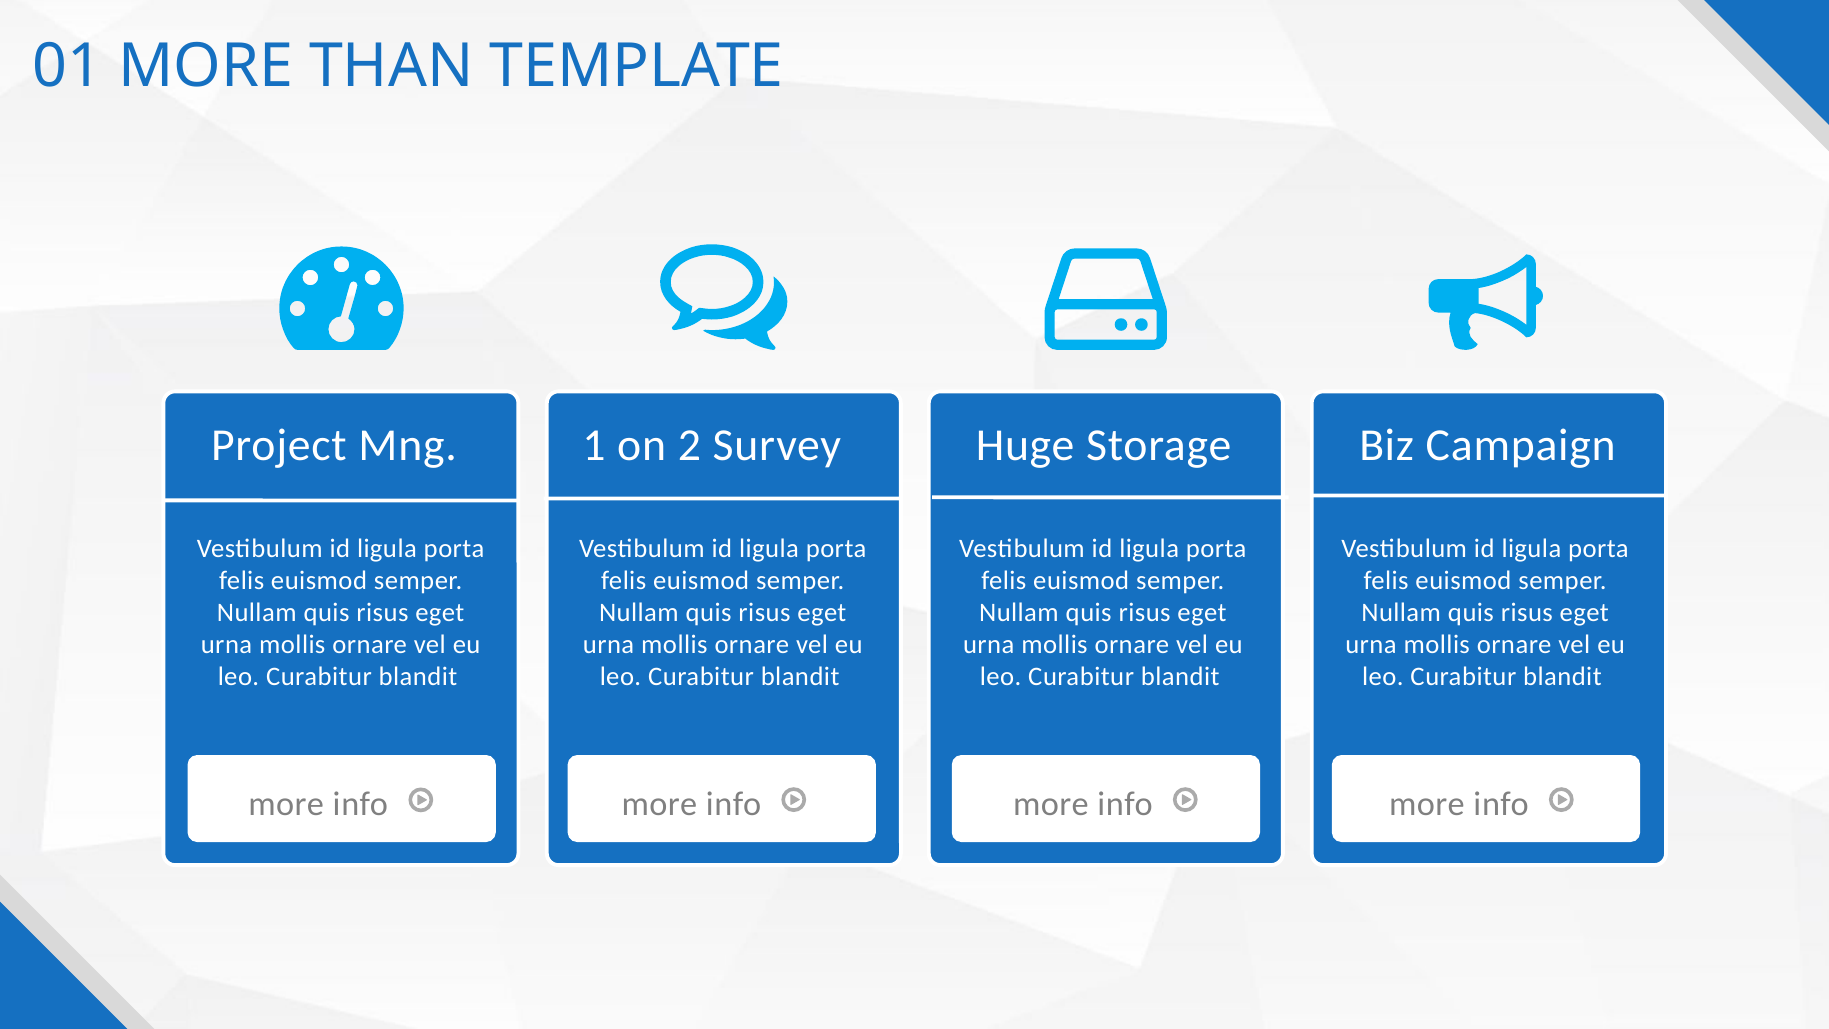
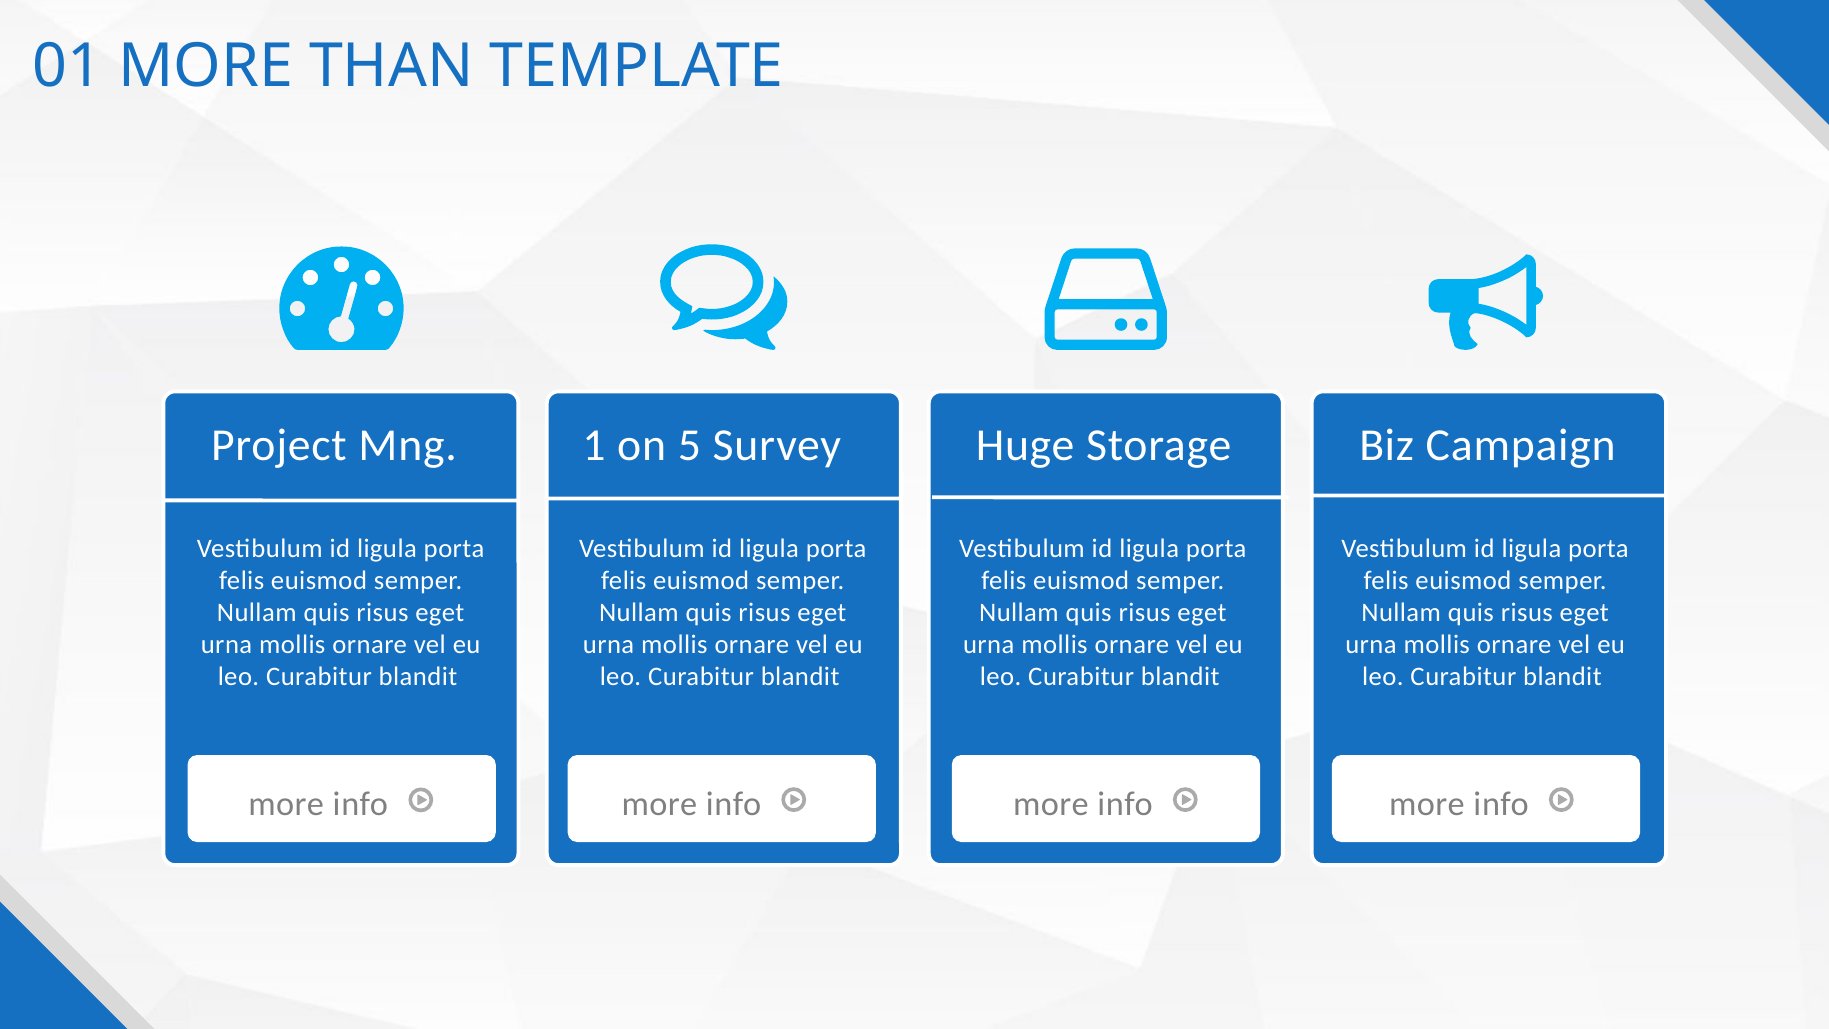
2: 2 -> 5 (689, 445)
